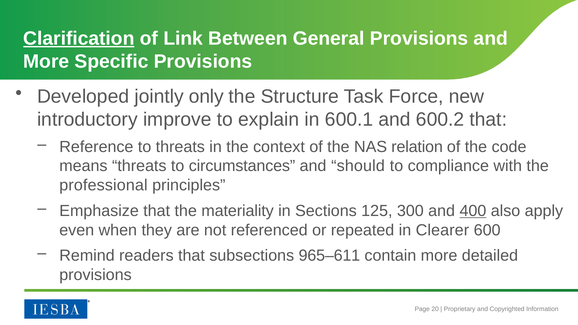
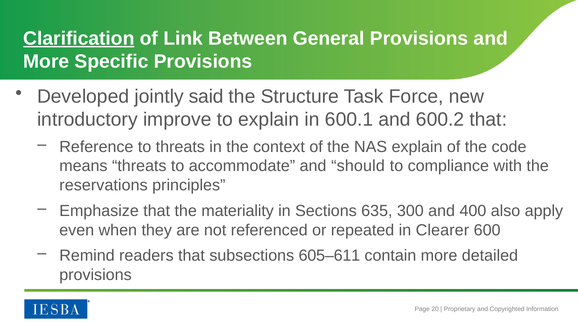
only: only -> said (206, 96)
NAS relation: relation -> explain (417, 147)
circumstances: circumstances -> accommodate (242, 166)
professional: professional -> reservations (103, 185)
125: 125 -> 635 (377, 211)
400 underline: present -> none (473, 211)
965–611: 965–611 -> 605–611 (329, 256)
